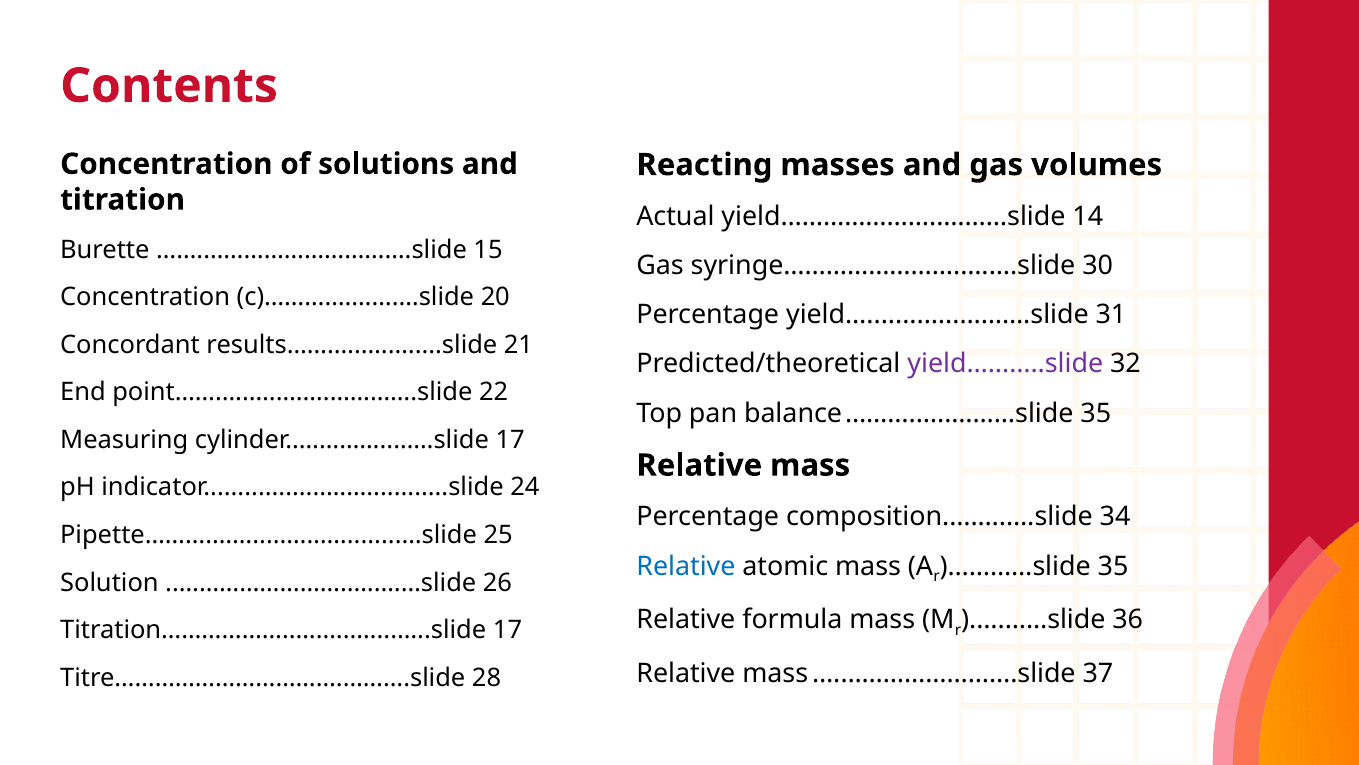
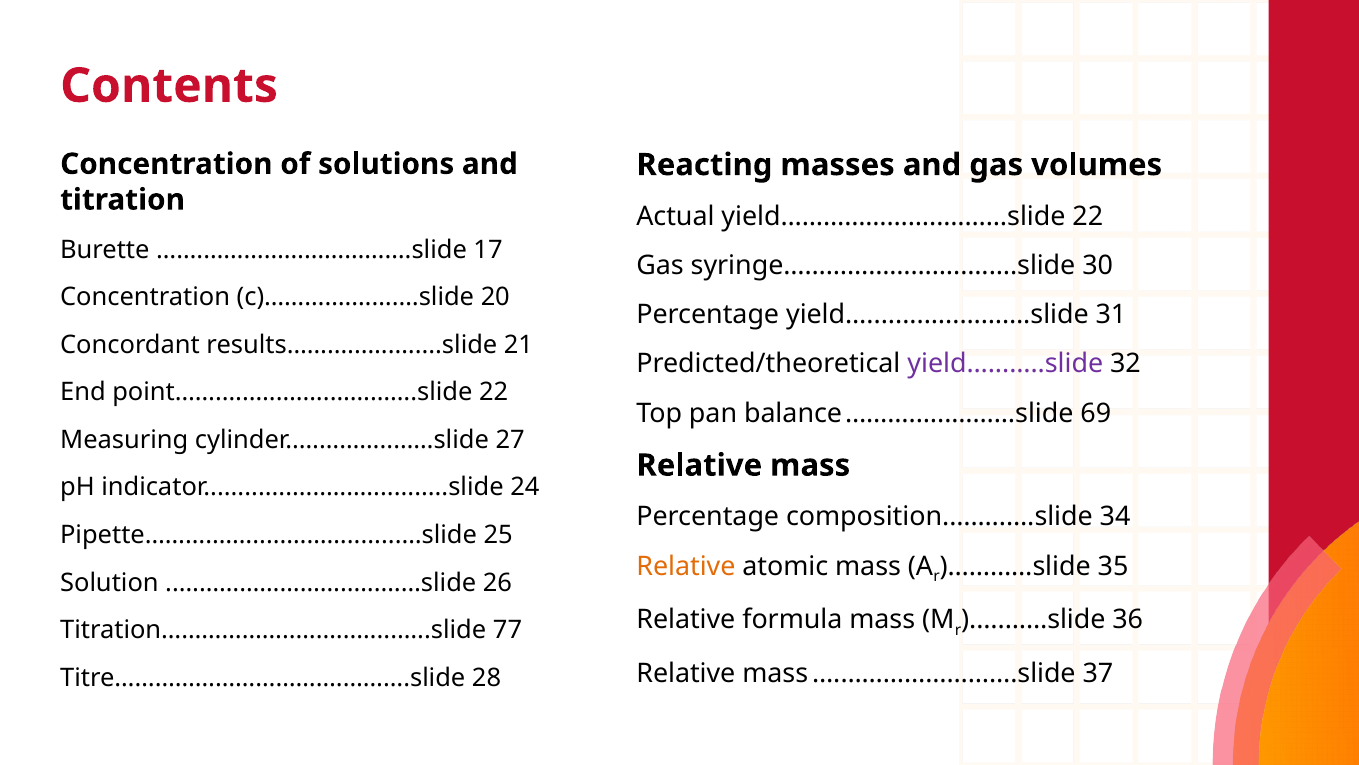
yield…………………..………slide 14: 14 -> 22 (1088, 216)
15: 15 -> 17 (488, 249)
……….…..………slide 35: 35 -> 69 (1096, 413)
cylinder..…………..……slide 17: 17 -> 27 (510, 440)
Relative colour: blue -> orange (686, 566)
Titration………………..….…..…...…..slide 17: 17 -> 77 (508, 630)
